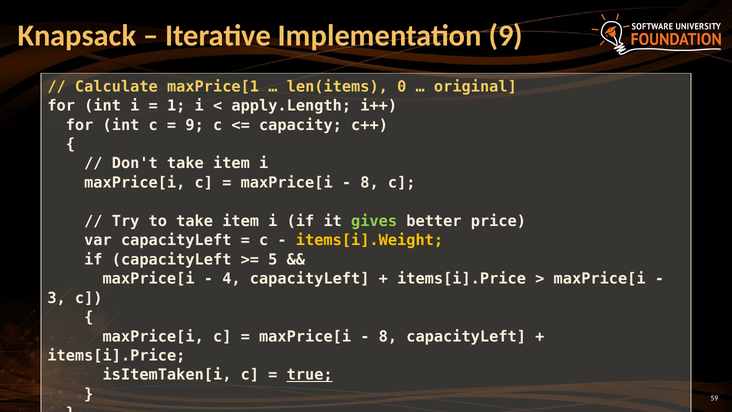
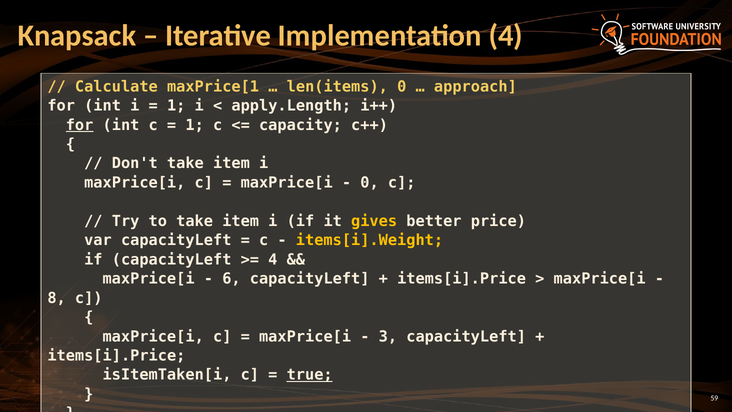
Implementation 9: 9 -> 4 (506, 36)
original: original -> approach (475, 87)
for underline: none -> present (80, 125)
9: 9 -> 1 (195, 125)
8: 8 -> 0 (370, 183)
gives colour: light green -> yellow (374, 221)
5: 5 -> 4 (273, 260)
4: 4 -> 6 (231, 279)
3: 3 -> 8 (57, 298)
8: 8 -> 3 (388, 336)
